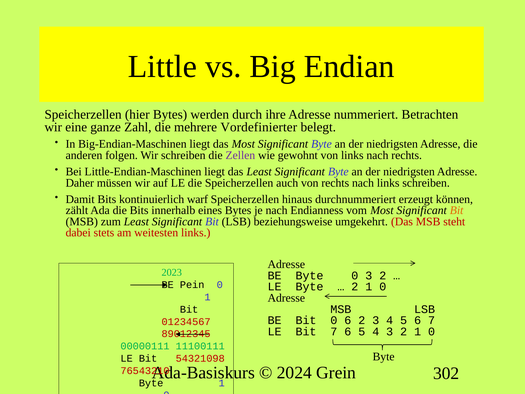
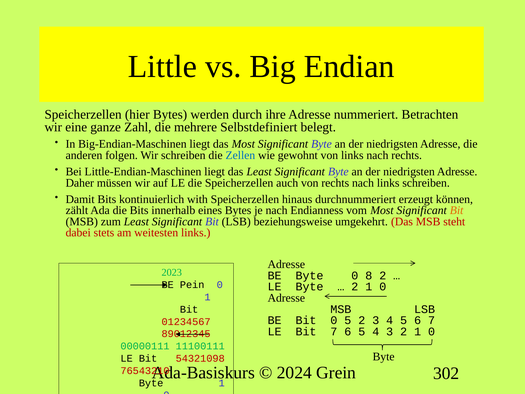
Vordefinierter: Vordefinierter -> Selbstdefiniert (259, 127)
Zellen colour: purple -> blue (240, 155)
warf: warf -> with (197, 199)
0 3: 3 -> 8 (369, 275)
0 6: 6 -> 5 (348, 320)
